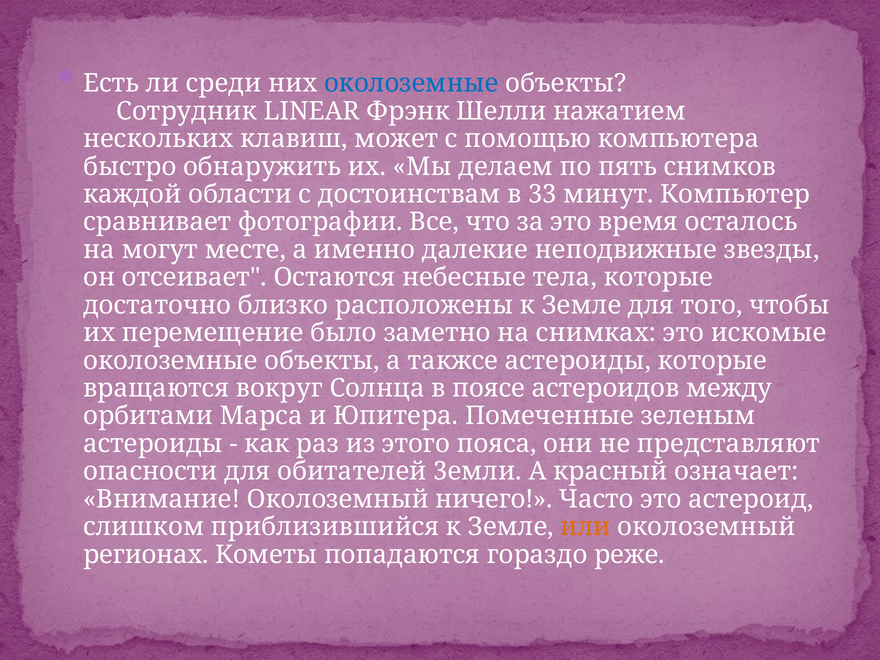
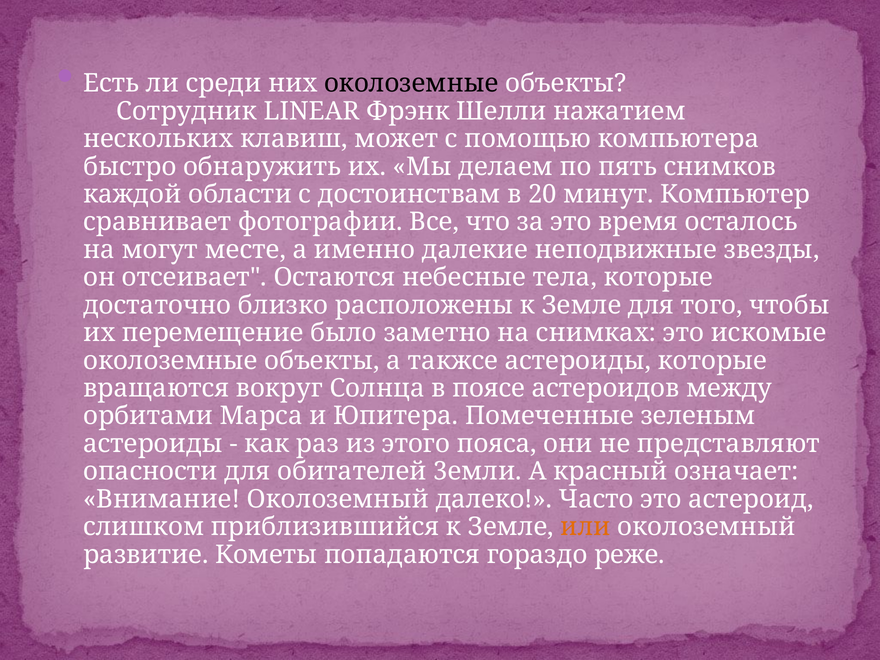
околоземные colour: blue -> black (411, 83)
33: 33 -> 20 (542, 194)
ничего: ничего -> далеко (494, 499)
регионах: регионах -> развитие (146, 555)
